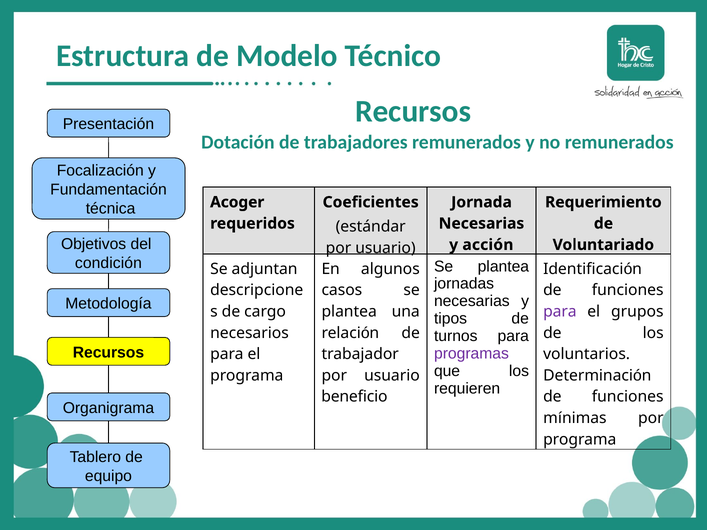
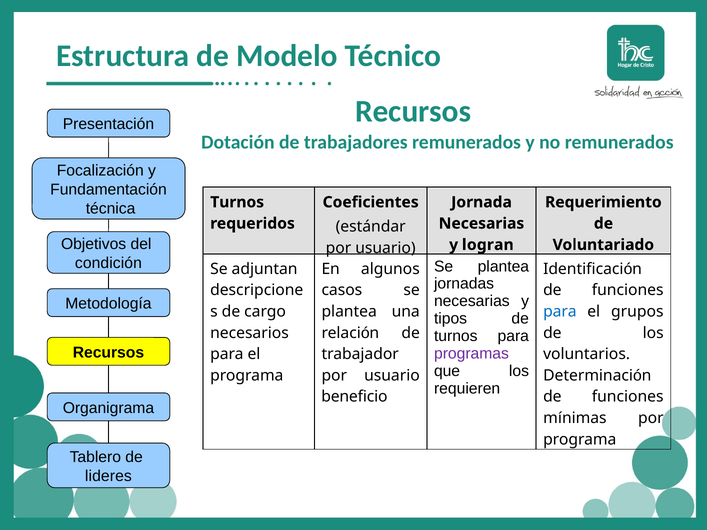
Acoger: Acoger -> Turnos (237, 202)
acción: acción -> logran (488, 245)
para colour: purple -> blue (560, 312)
equipo: equipo -> lideres (108, 476)
